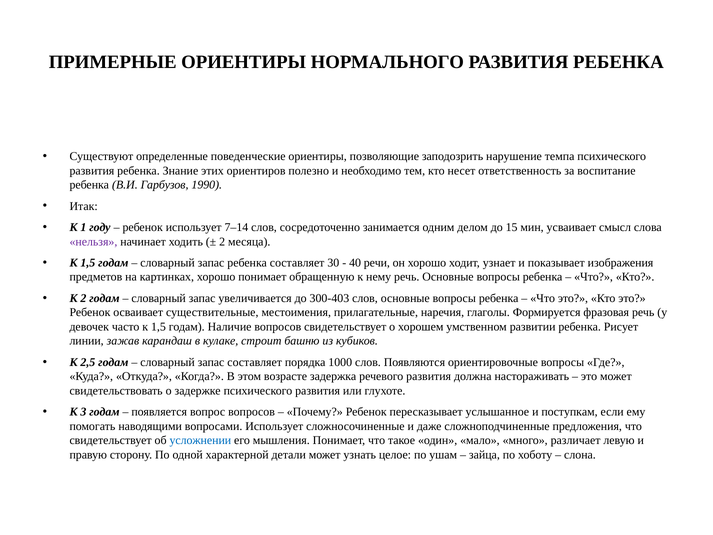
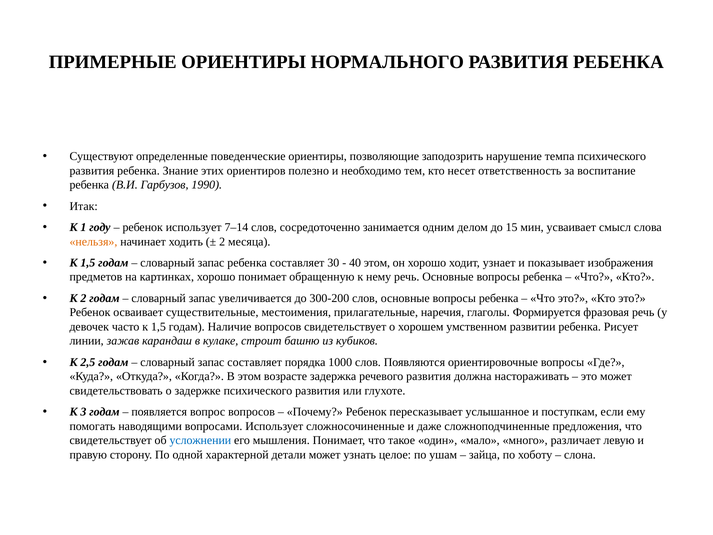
нельзя colour: purple -> orange (93, 241)
40 речи: речи -> этом (377, 263)
300-403: 300-403 -> 300-200 (329, 298)
